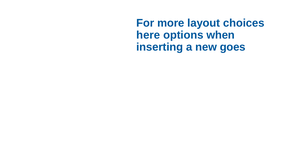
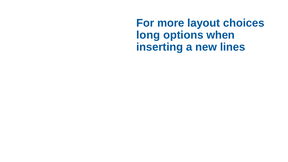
here: here -> long (148, 35)
goes: goes -> lines (233, 47)
